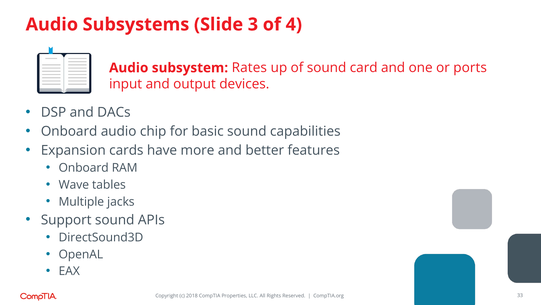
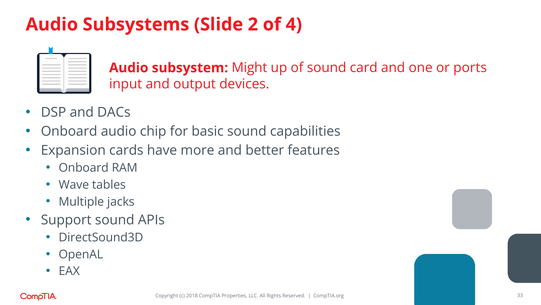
3: 3 -> 2 (253, 24)
Rates: Rates -> Might (249, 68)
